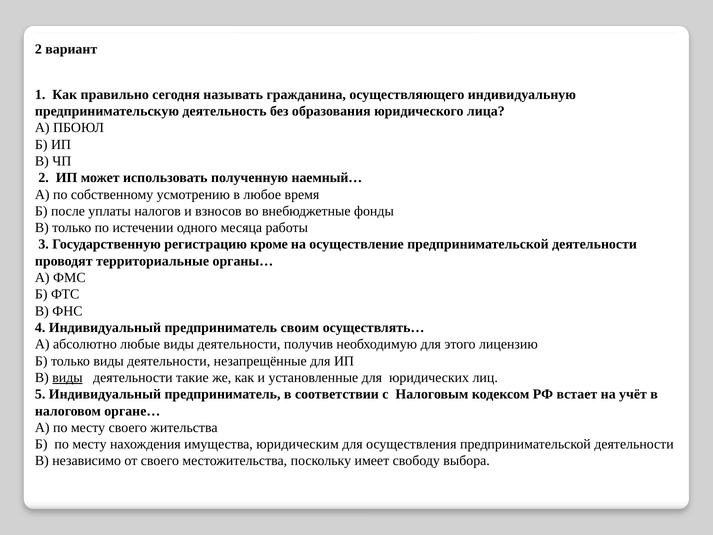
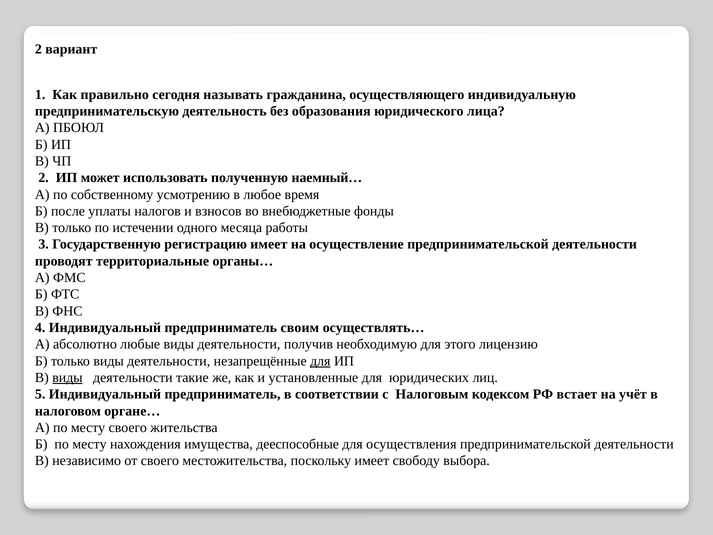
регистрацию кроме: кроме -> имеет (269, 244)
для underline: none -> present (320, 361)
юридическим: юридическим -> дееспособные (298, 444)
